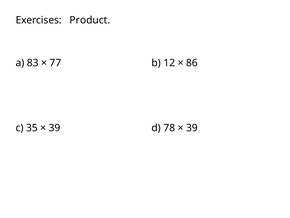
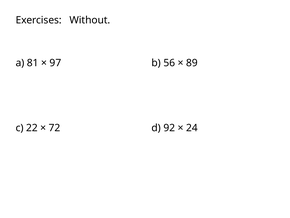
Product: Product -> Without (90, 20)
83: 83 -> 81 (33, 63)
77: 77 -> 97 (55, 63)
12: 12 -> 56 (169, 63)
86: 86 -> 89 (192, 63)
35: 35 -> 22 (32, 128)
39: 39 -> 72 (55, 128)
78: 78 -> 92 (169, 128)
39: 39 -> 24 (192, 128)
